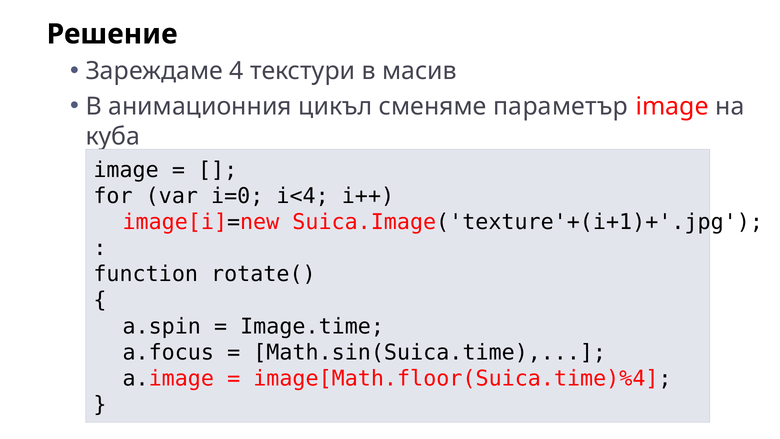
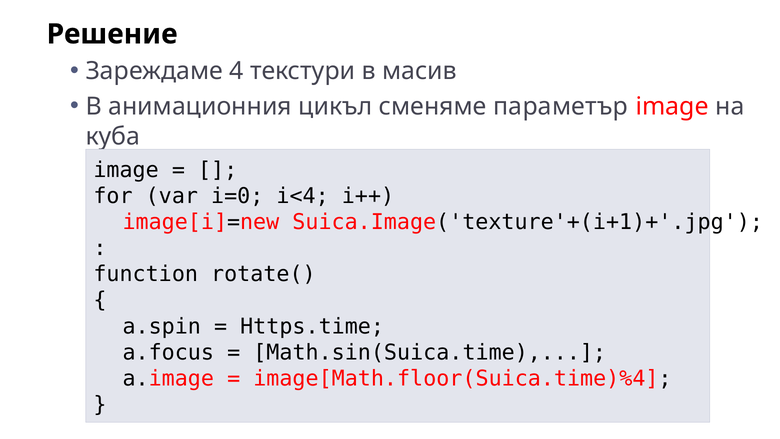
Image.time: Image.time -> Https.time (312, 326)
